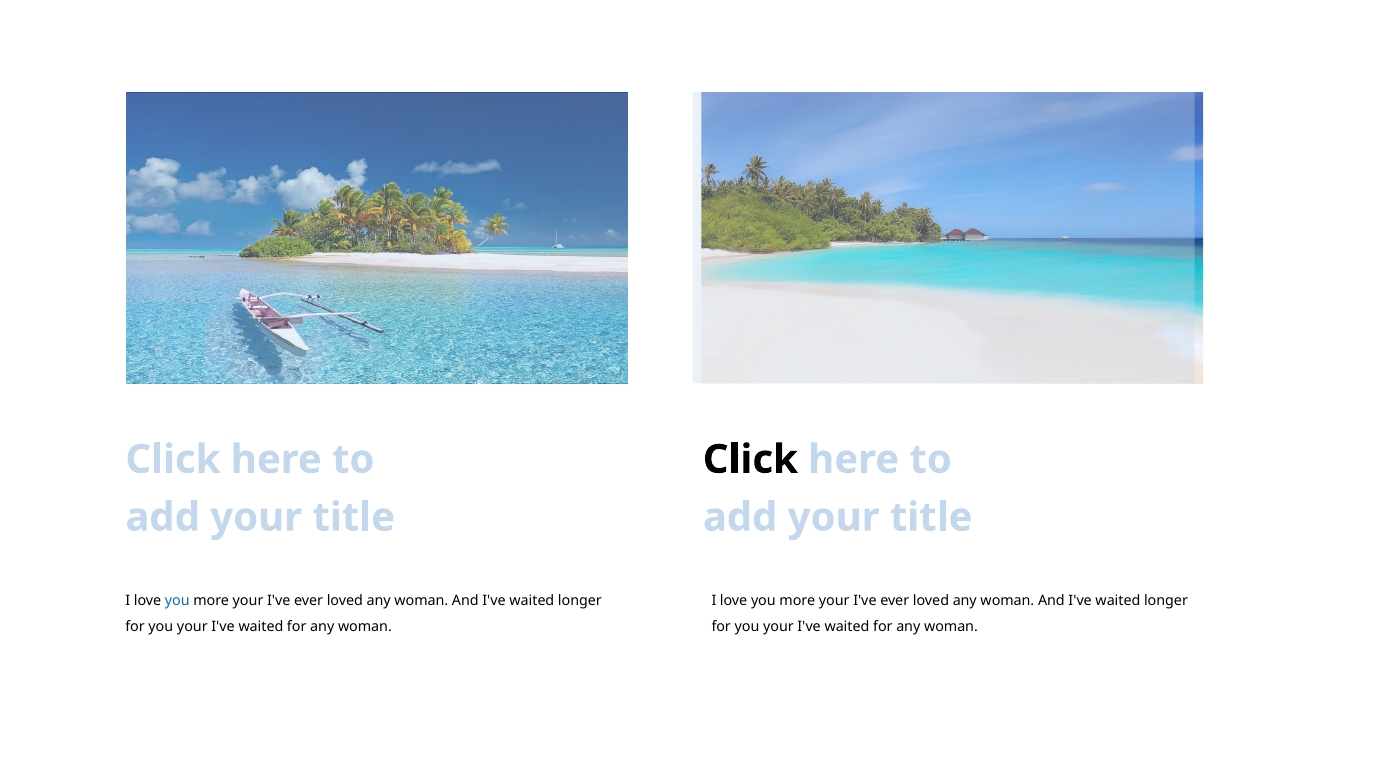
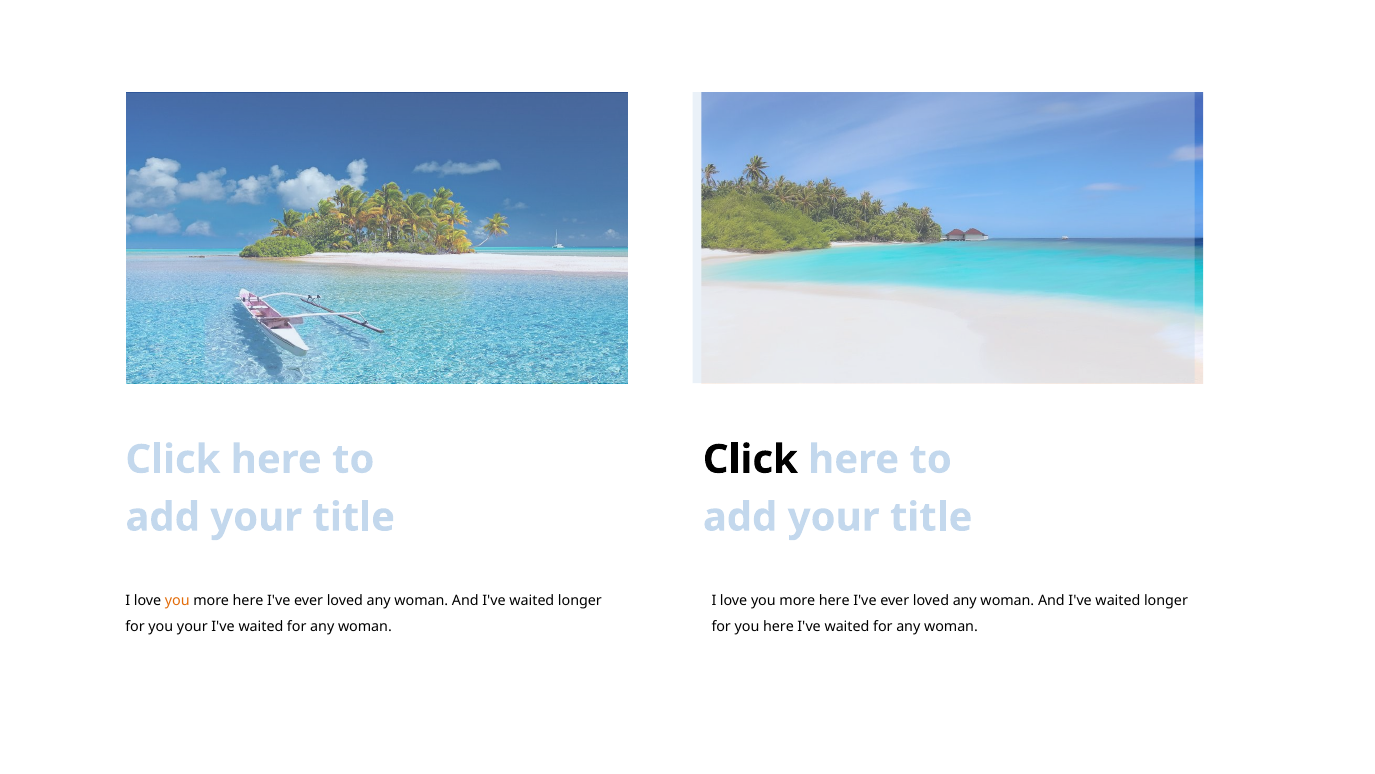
you colour: blue -> orange (177, 600)
your: your -> here (248, 600)
your: your -> here (834, 600)
your: your -> here (778, 626)
